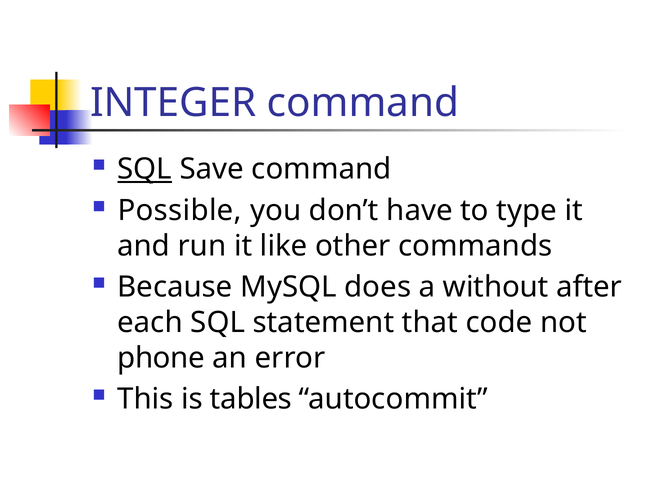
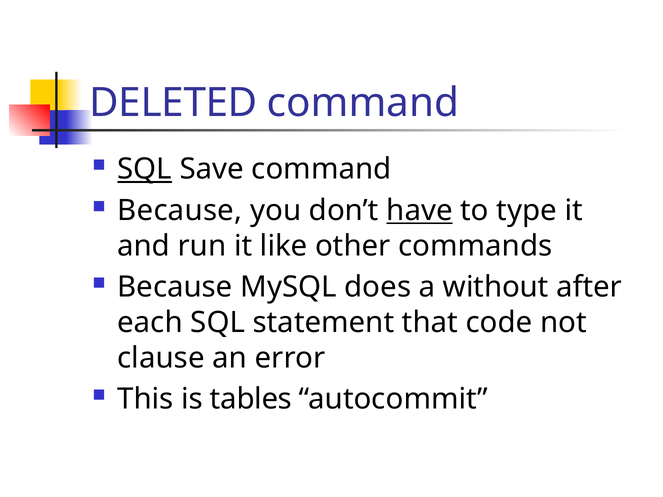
INTEGER: INTEGER -> DELETED (173, 103)
Possible: Possible -> Because (180, 211)
have underline: none -> present (419, 211)
phone: phone -> clause (161, 358)
